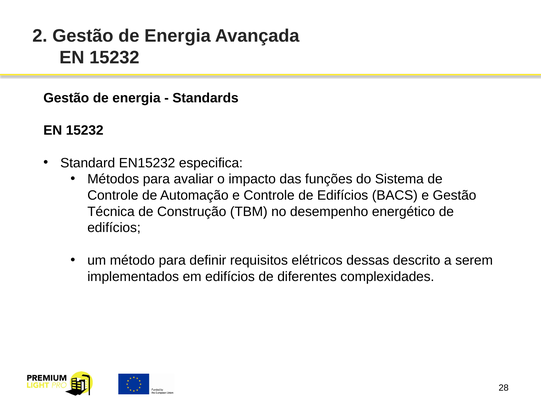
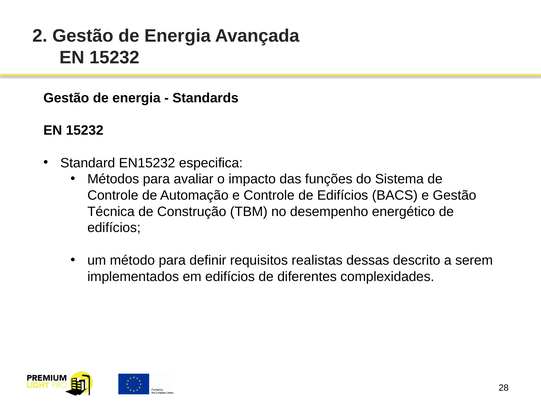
elétricos: elétricos -> realistas (317, 260)
